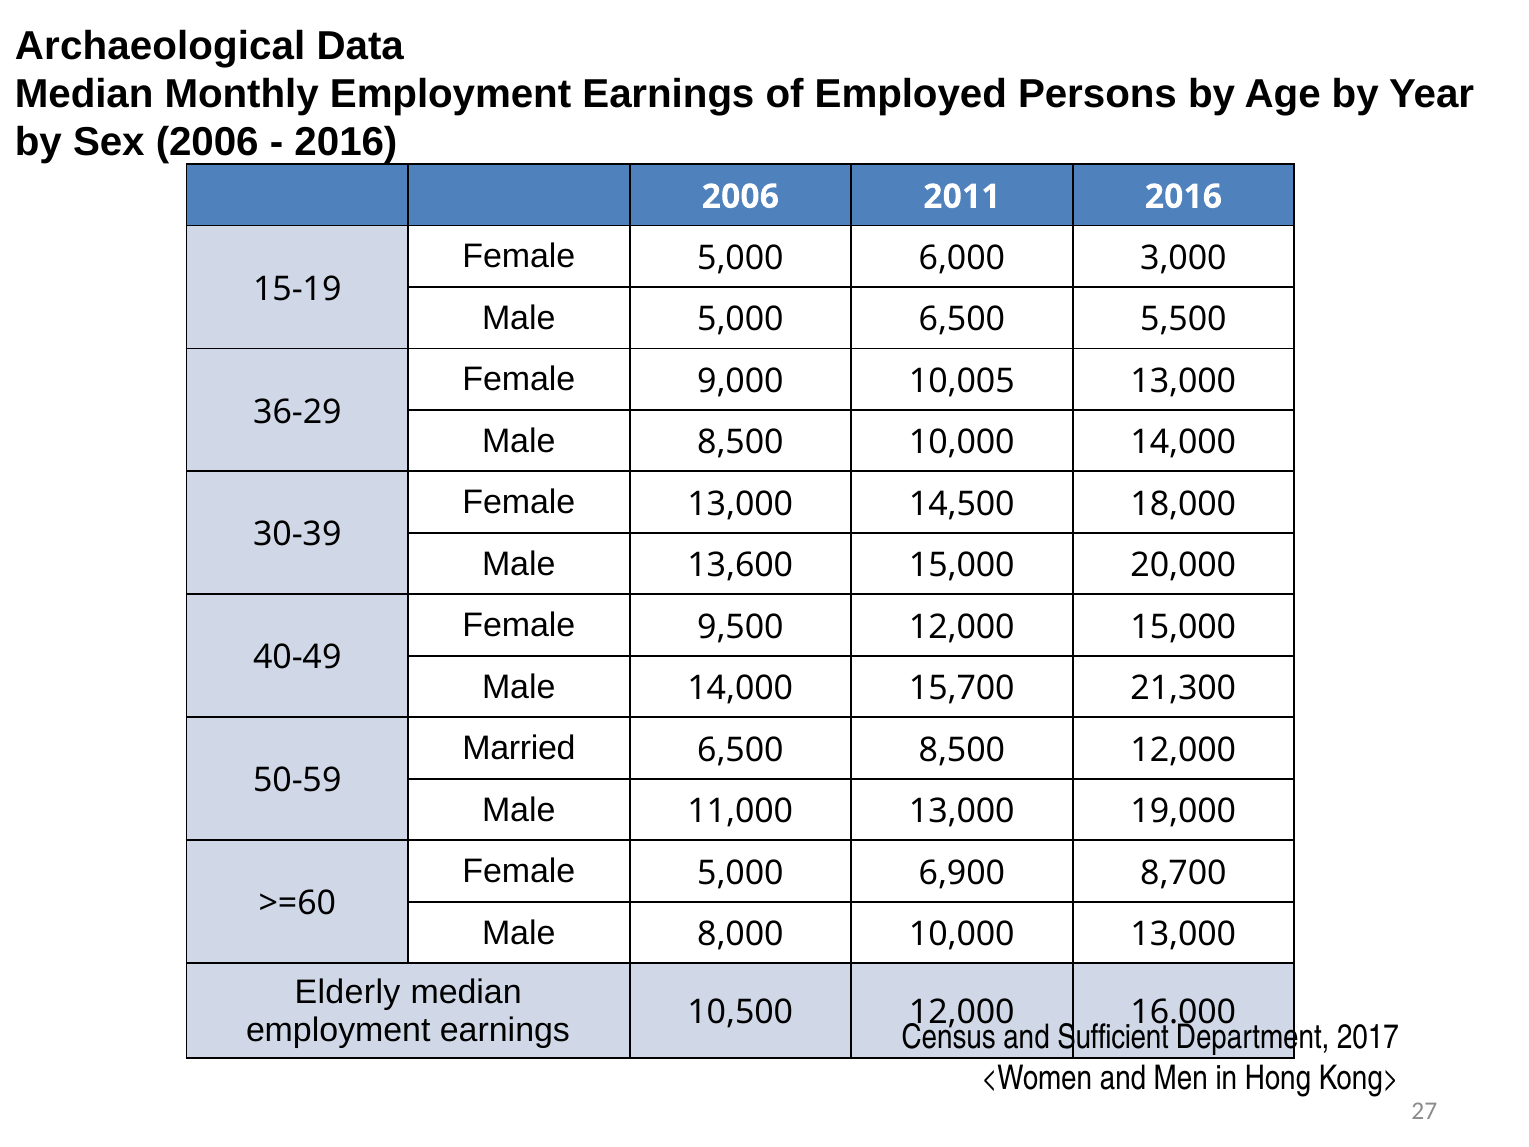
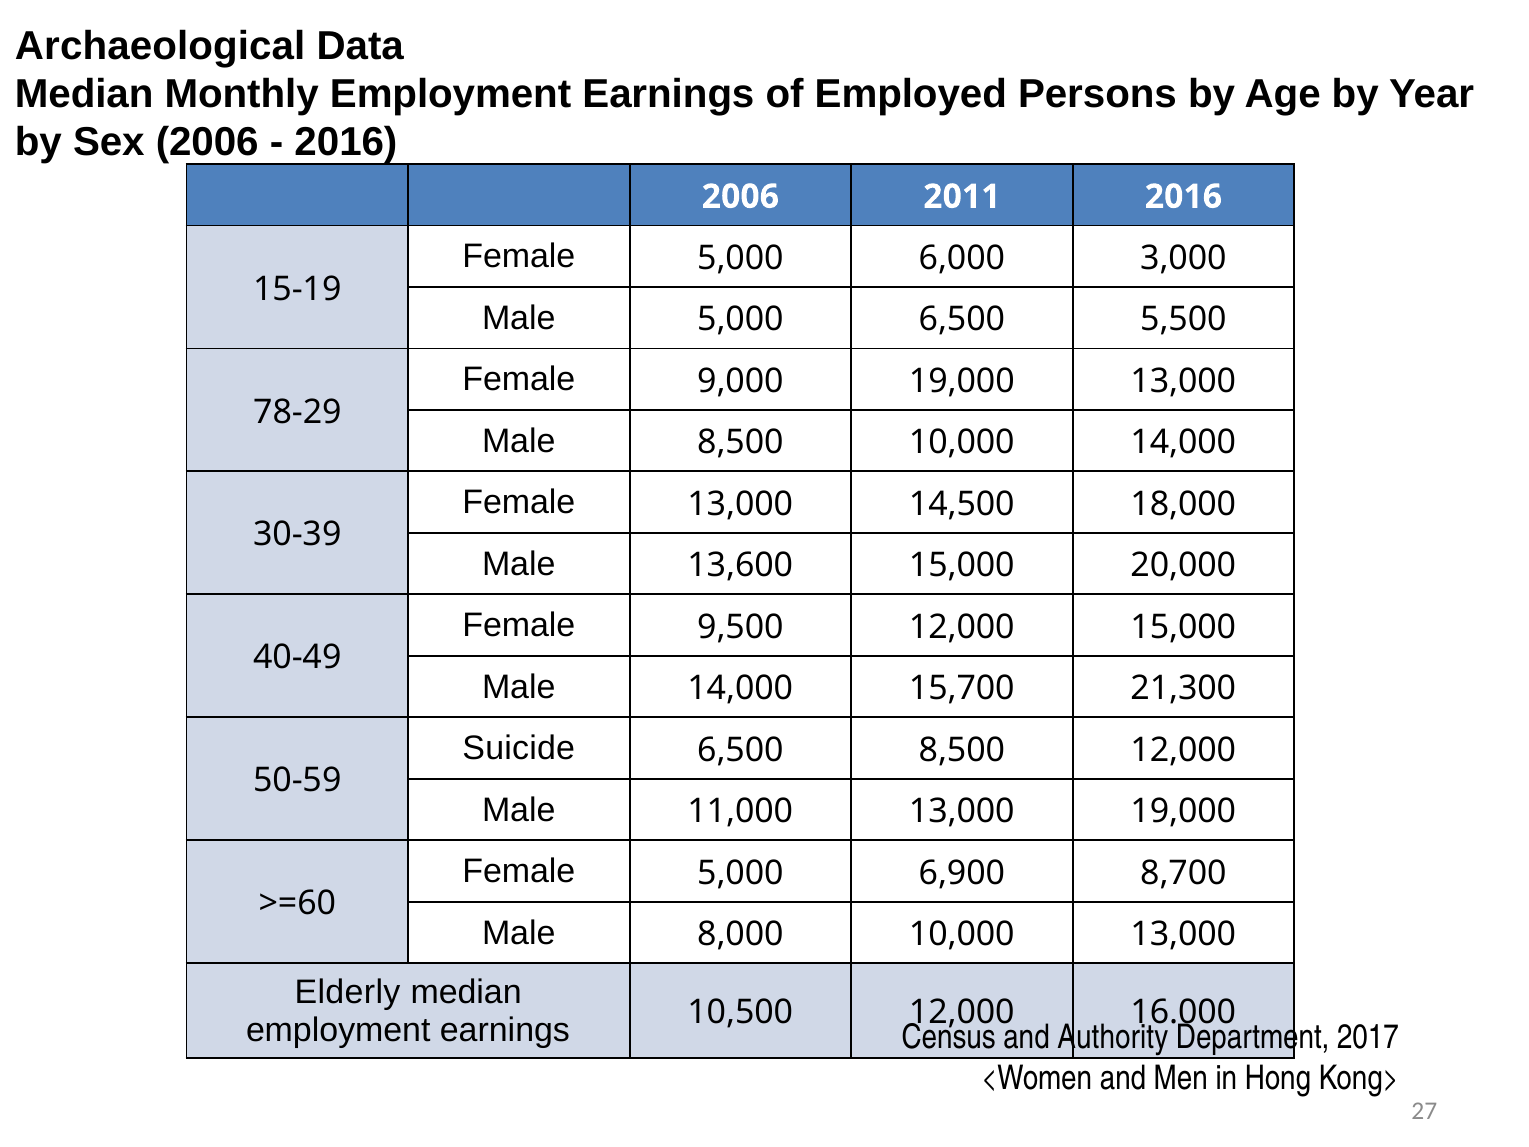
9,000 10,005: 10,005 -> 19,000 (962, 381)
36-29: 36-29 -> 78-29 (297, 412)
Married: Married -> Suicide (519, 748)
Sufficient: Sufficient -> Authority (1113, 1037)
